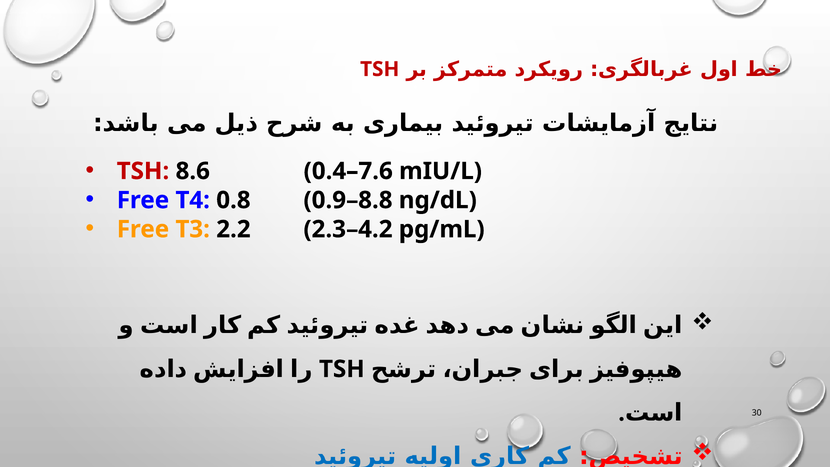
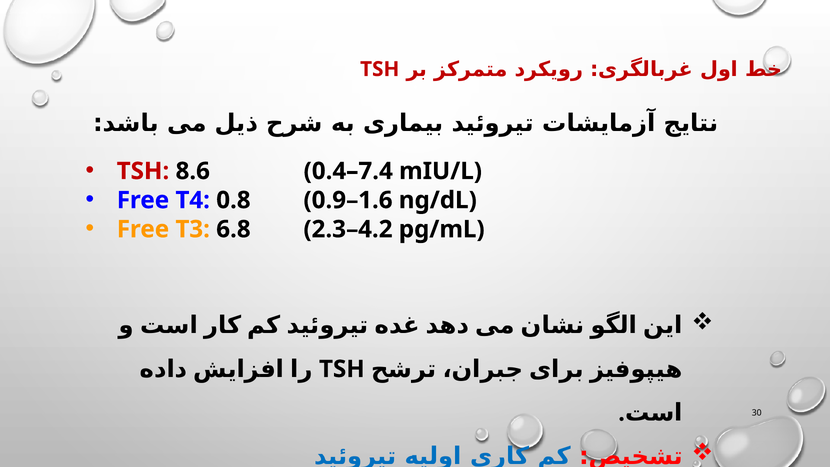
0.4–7.6: 0.4–7.6 -> 0.4–7.4 (348, 171)
0.9–8.8: 0.9–8.8 -> 0.9–1.6 (348, 200)
2.2: 2.2 -> 6.8 (233, 229)
